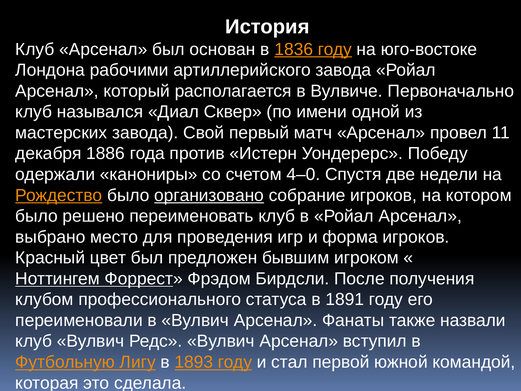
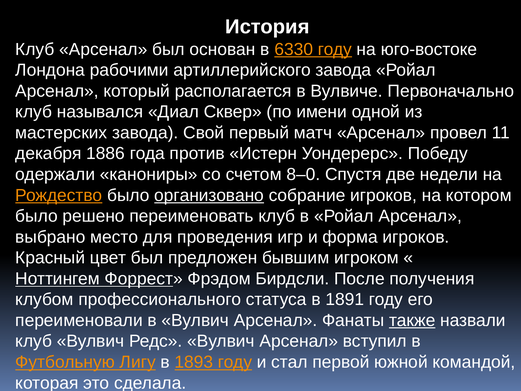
1836: 1836 -> 6330 (294, 49)
4–0: 4–0 -> 8–0 (303, 174)
также underline: none -> present (412, 320)
